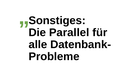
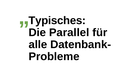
Sonstiges: Sonstiges -> Typisches (57, 21)
